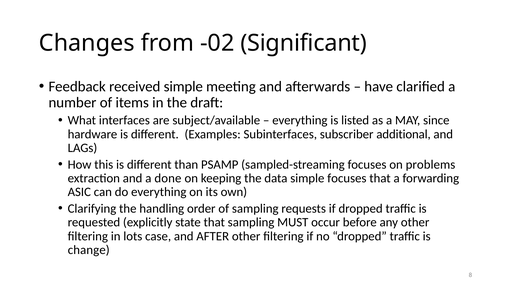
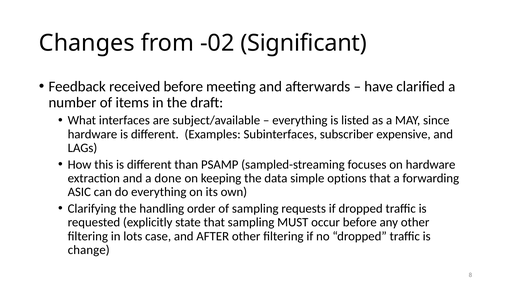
received simple: simple -> before (183, 86)
additional: additional -> expensive (404, 134)
on problems: problems -> hardware (431, 164)
simple focuses: focuses -> options (347, 178)
